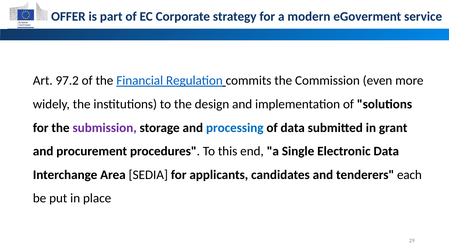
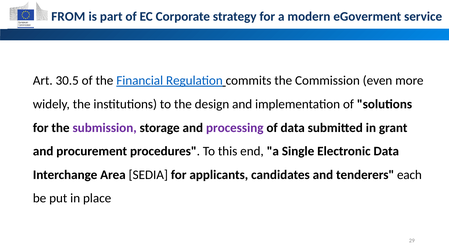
OFFER: OFFER -> FROM (68, 16)
97.2: 97.2 -> 30.5 (67, 81)
processing colour: blue -> purple (235, 128)
